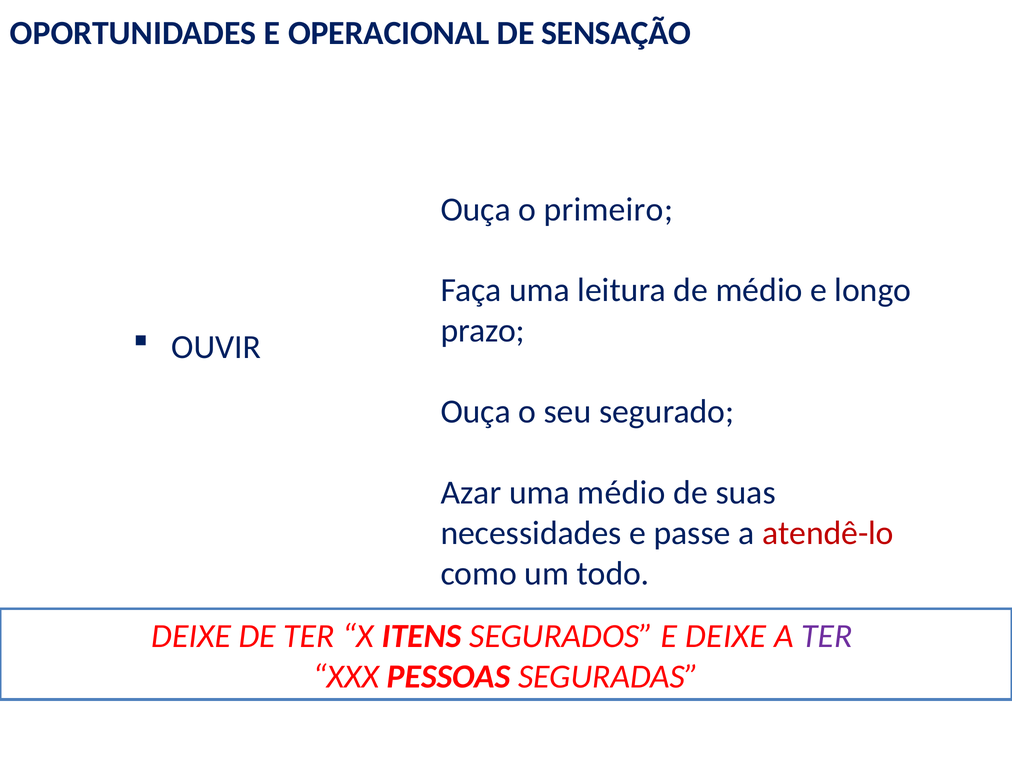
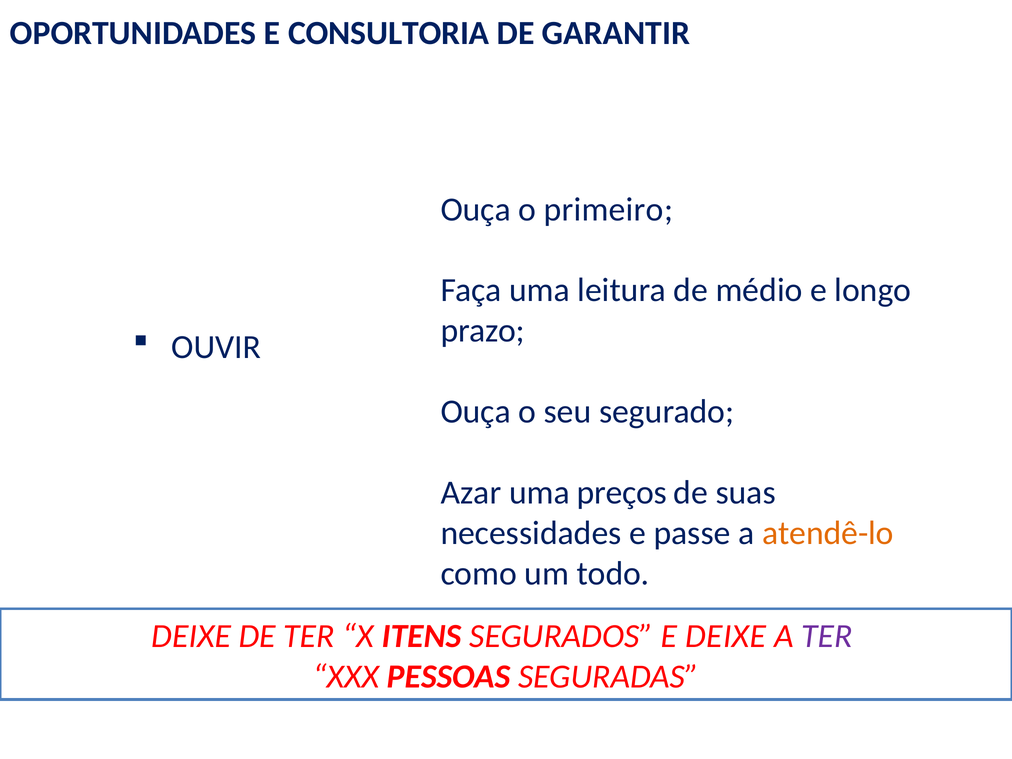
OPERACIONAL: OPERACIONAL -> CONSULTORIA (389, 33)
SENSAÇÃO: SENSAÇÃO -> GARANTIR (616, 33)
uma médio: médio -> preços (622, 493)
atendê-lo colour: red -> orange (828, 533)
